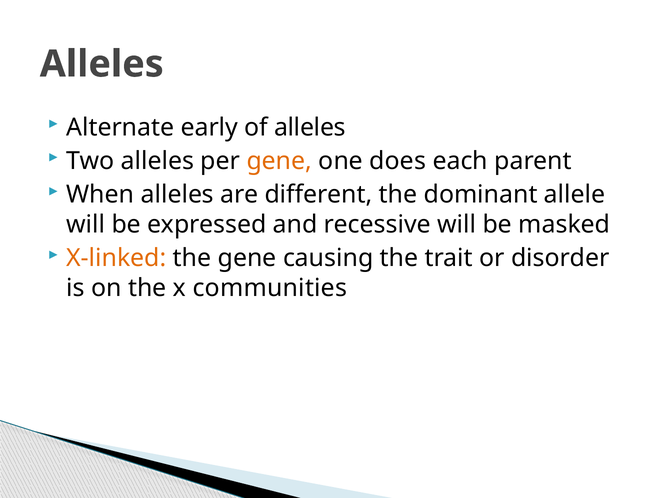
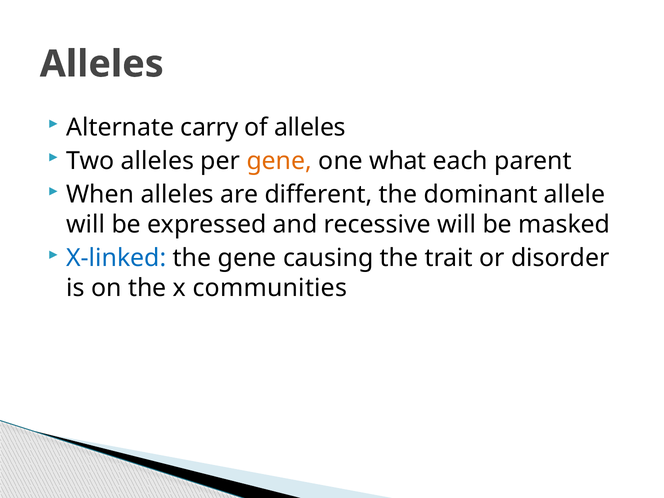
early: early -> carry (209, 128)
does: does -> what (398, 161)
X-linked colour: orange -> blue (116, 258)
